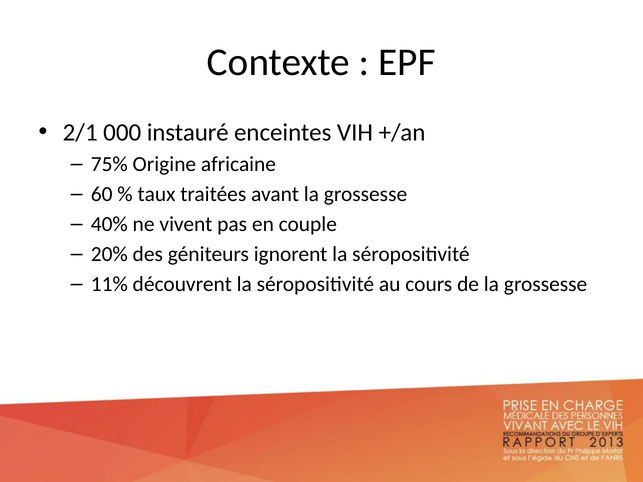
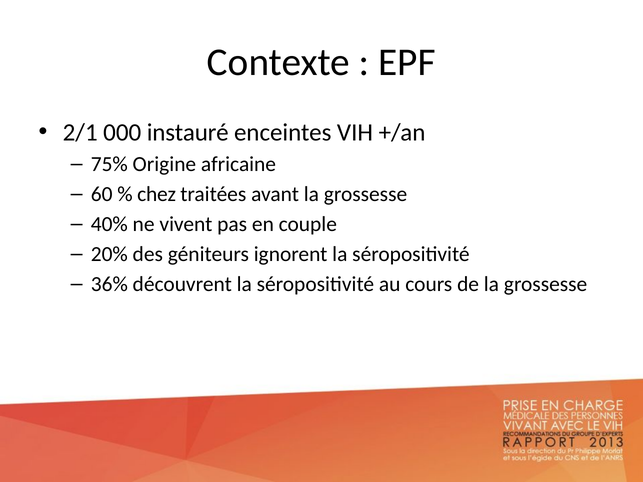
taux: taux -> chez (157, 194)
11%: 11% -> 36% (109, 284)
